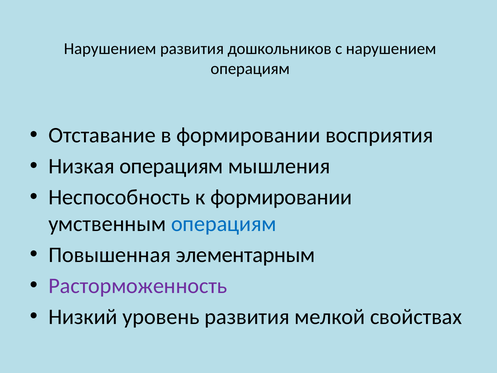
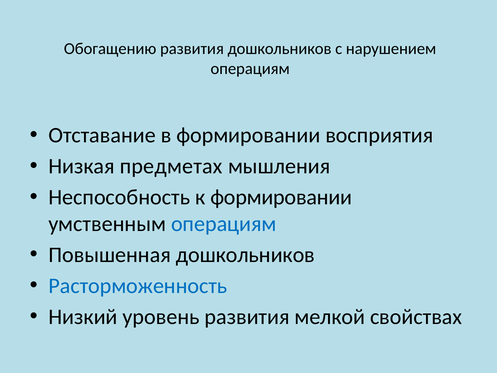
Нарушением: Нарушением -> Обогащению (110, 49)
Низкая операциям: операциям -> предметах (171, 166)
Повышенная элементарным: элементарным -> дошкольников (245, 255)
Расторможенность colour: purple -> blue (138, 286)
